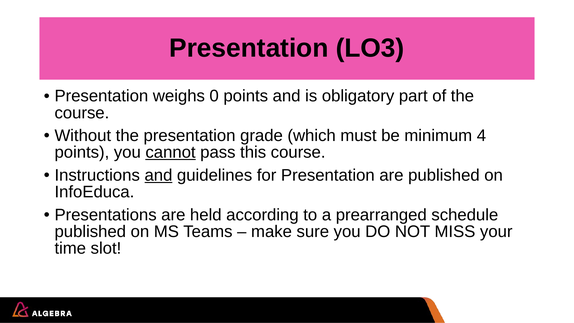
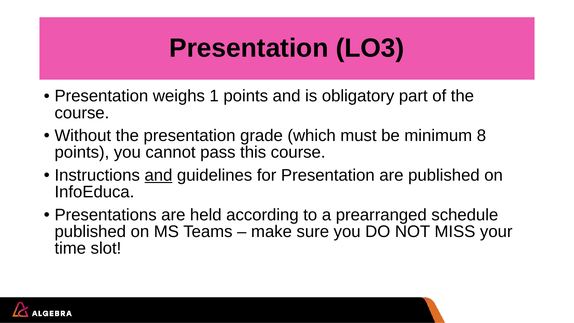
0: 0 -> 1 (214, 96)
4: 4 -> 8 (481, 136)
cannot underline: present -> none (171, 152)
